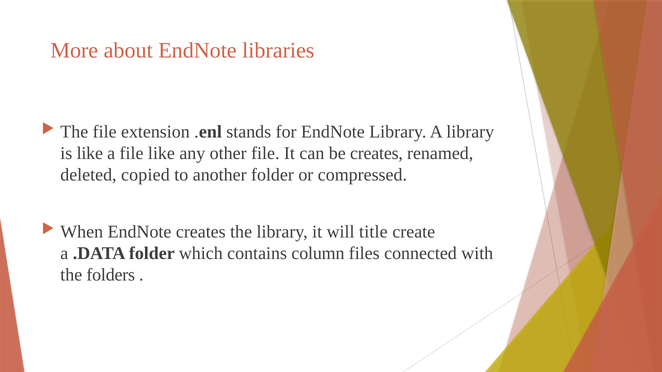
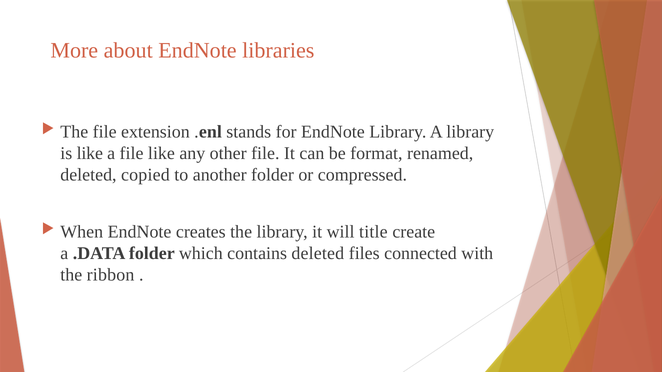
be creates: creates -> format (376, 153)
contains column: column -> deleted (318, 253)
folders: folders -> ribbon (111, 275)
